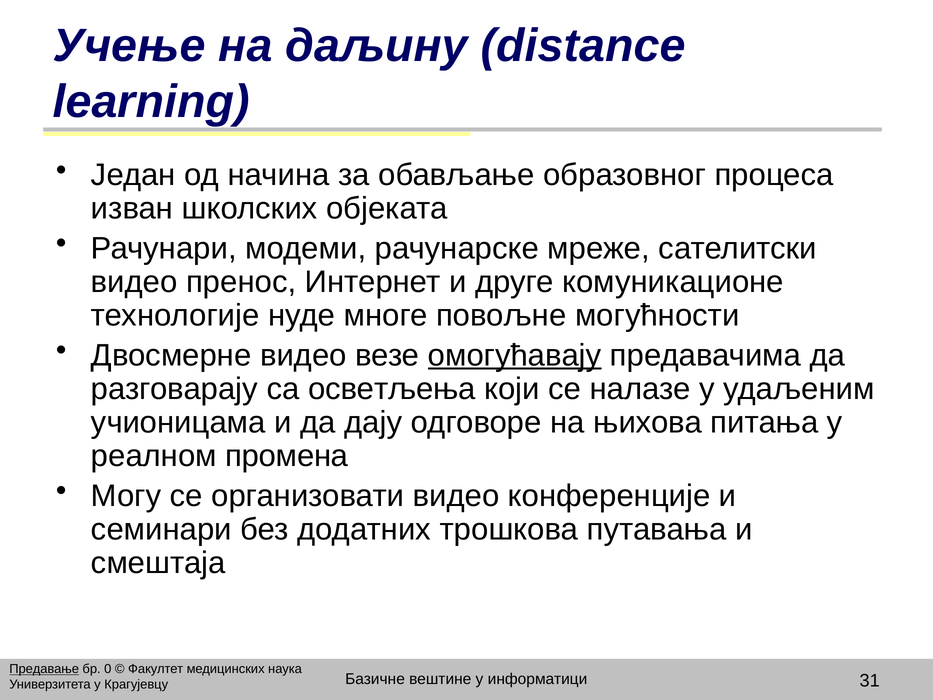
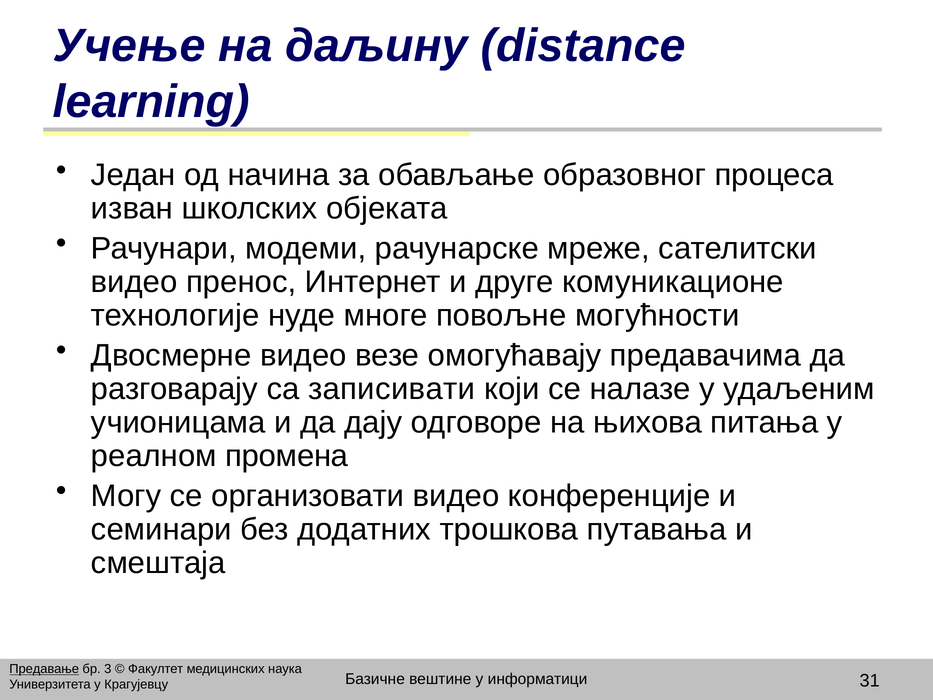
омогућавају underline: present -> none (515, 355)
осветљења: осветљења -> записивати (392, 389)
0: 0 -> 3 (108, 669)
